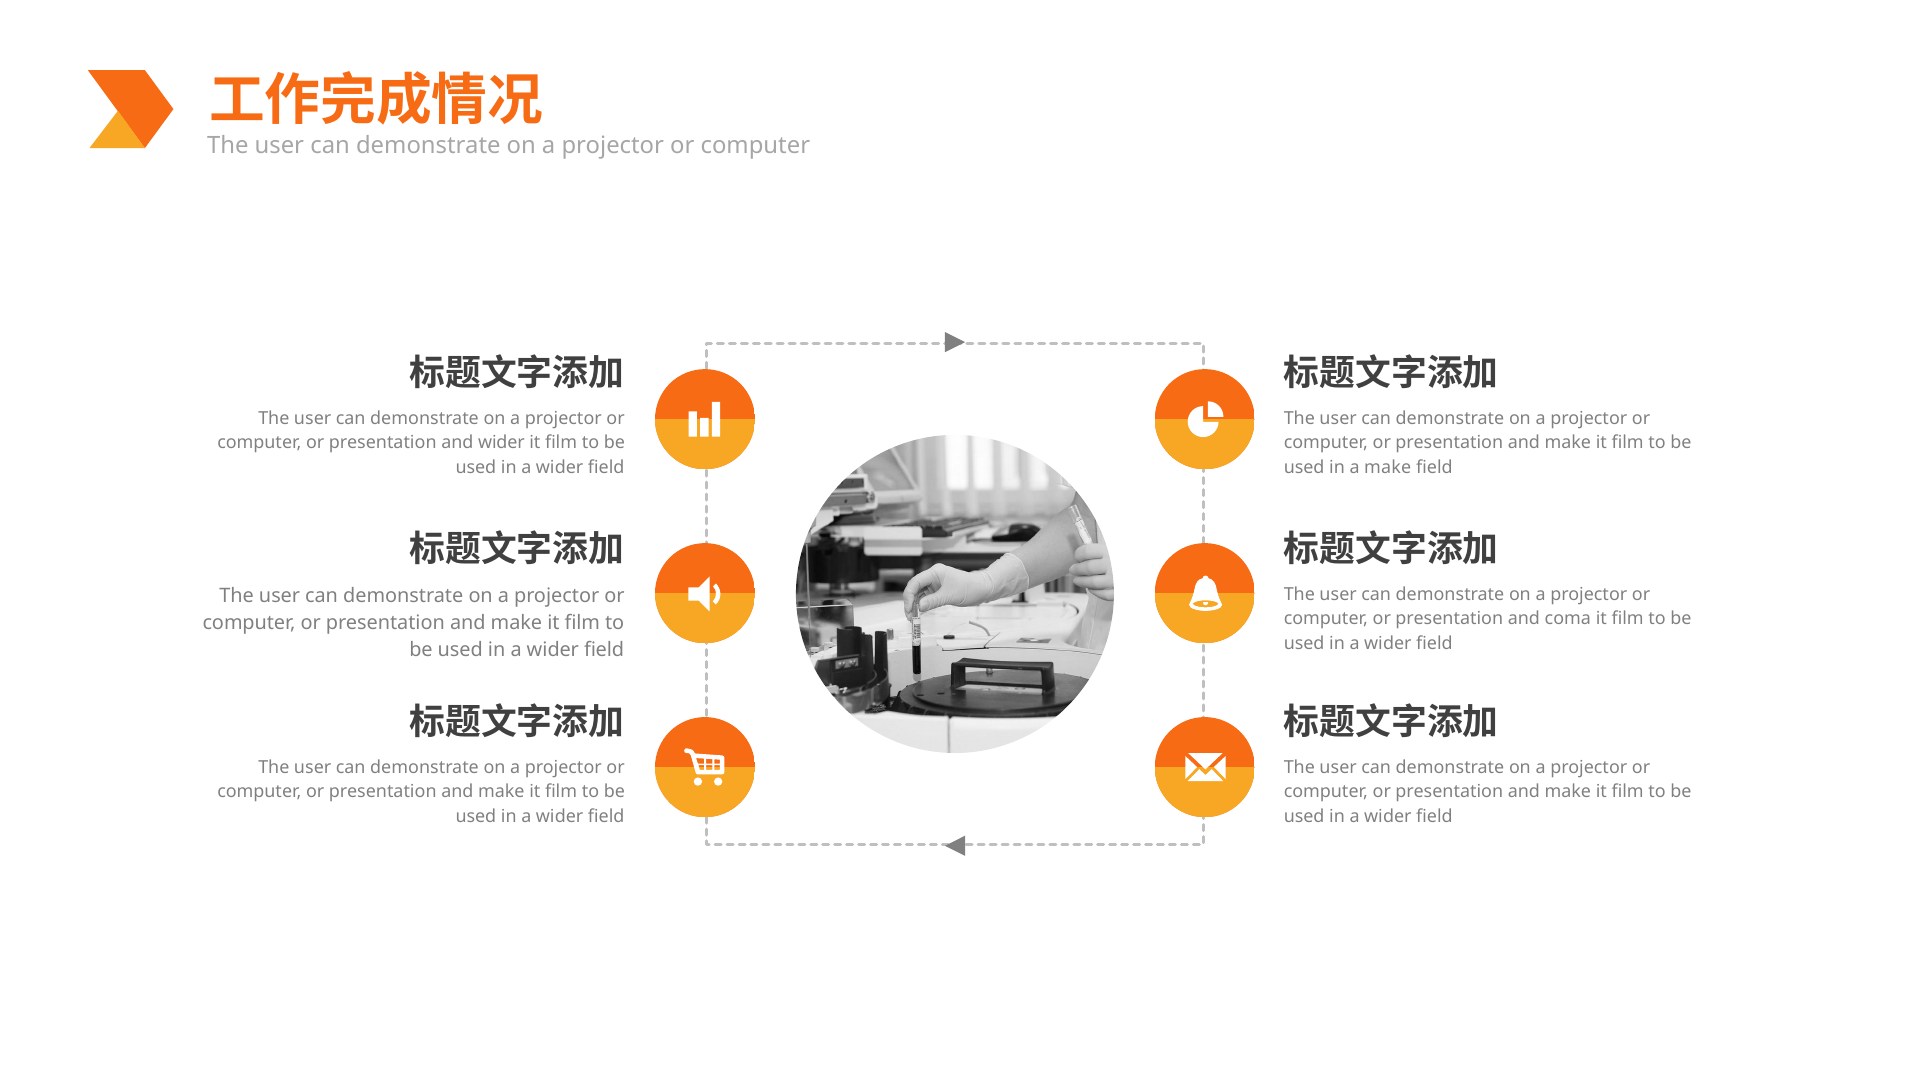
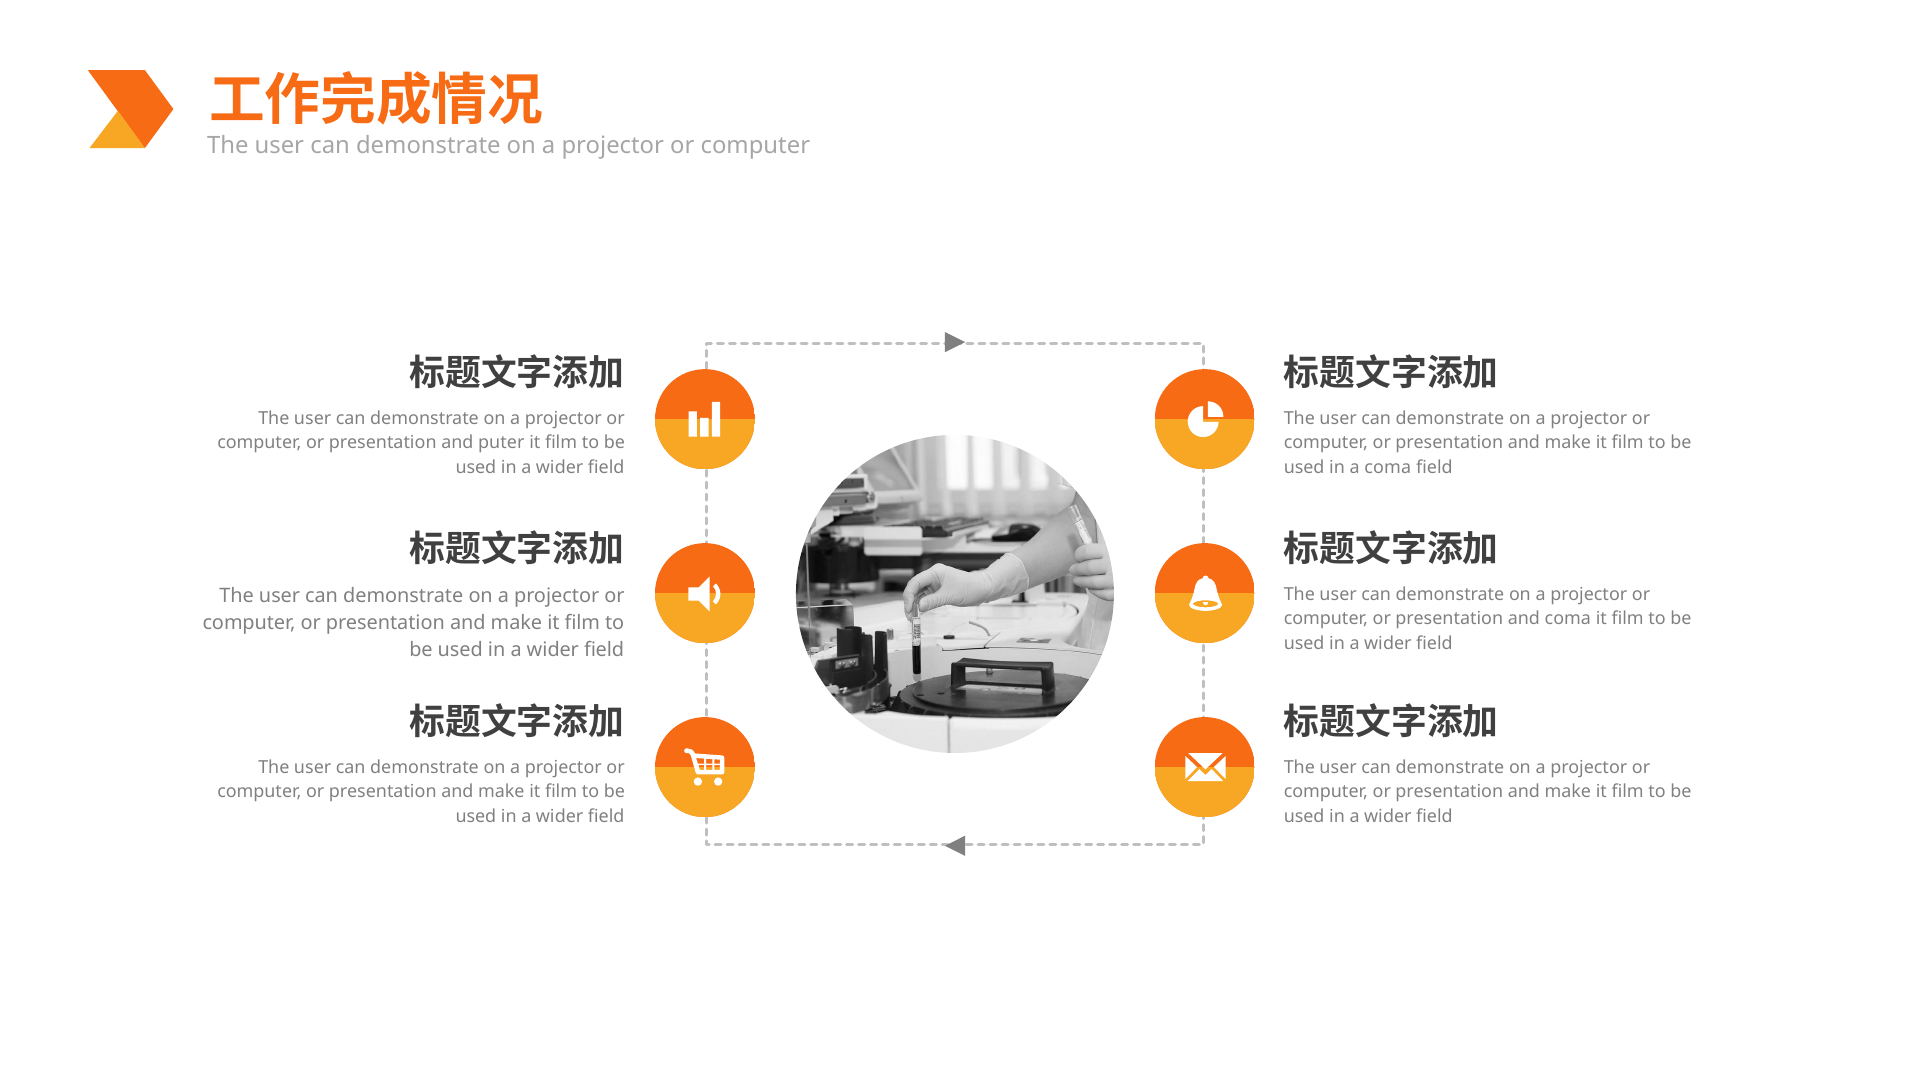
and wider: wider -> puter (501, 442)
a make: make -> coma (1388, 467)
